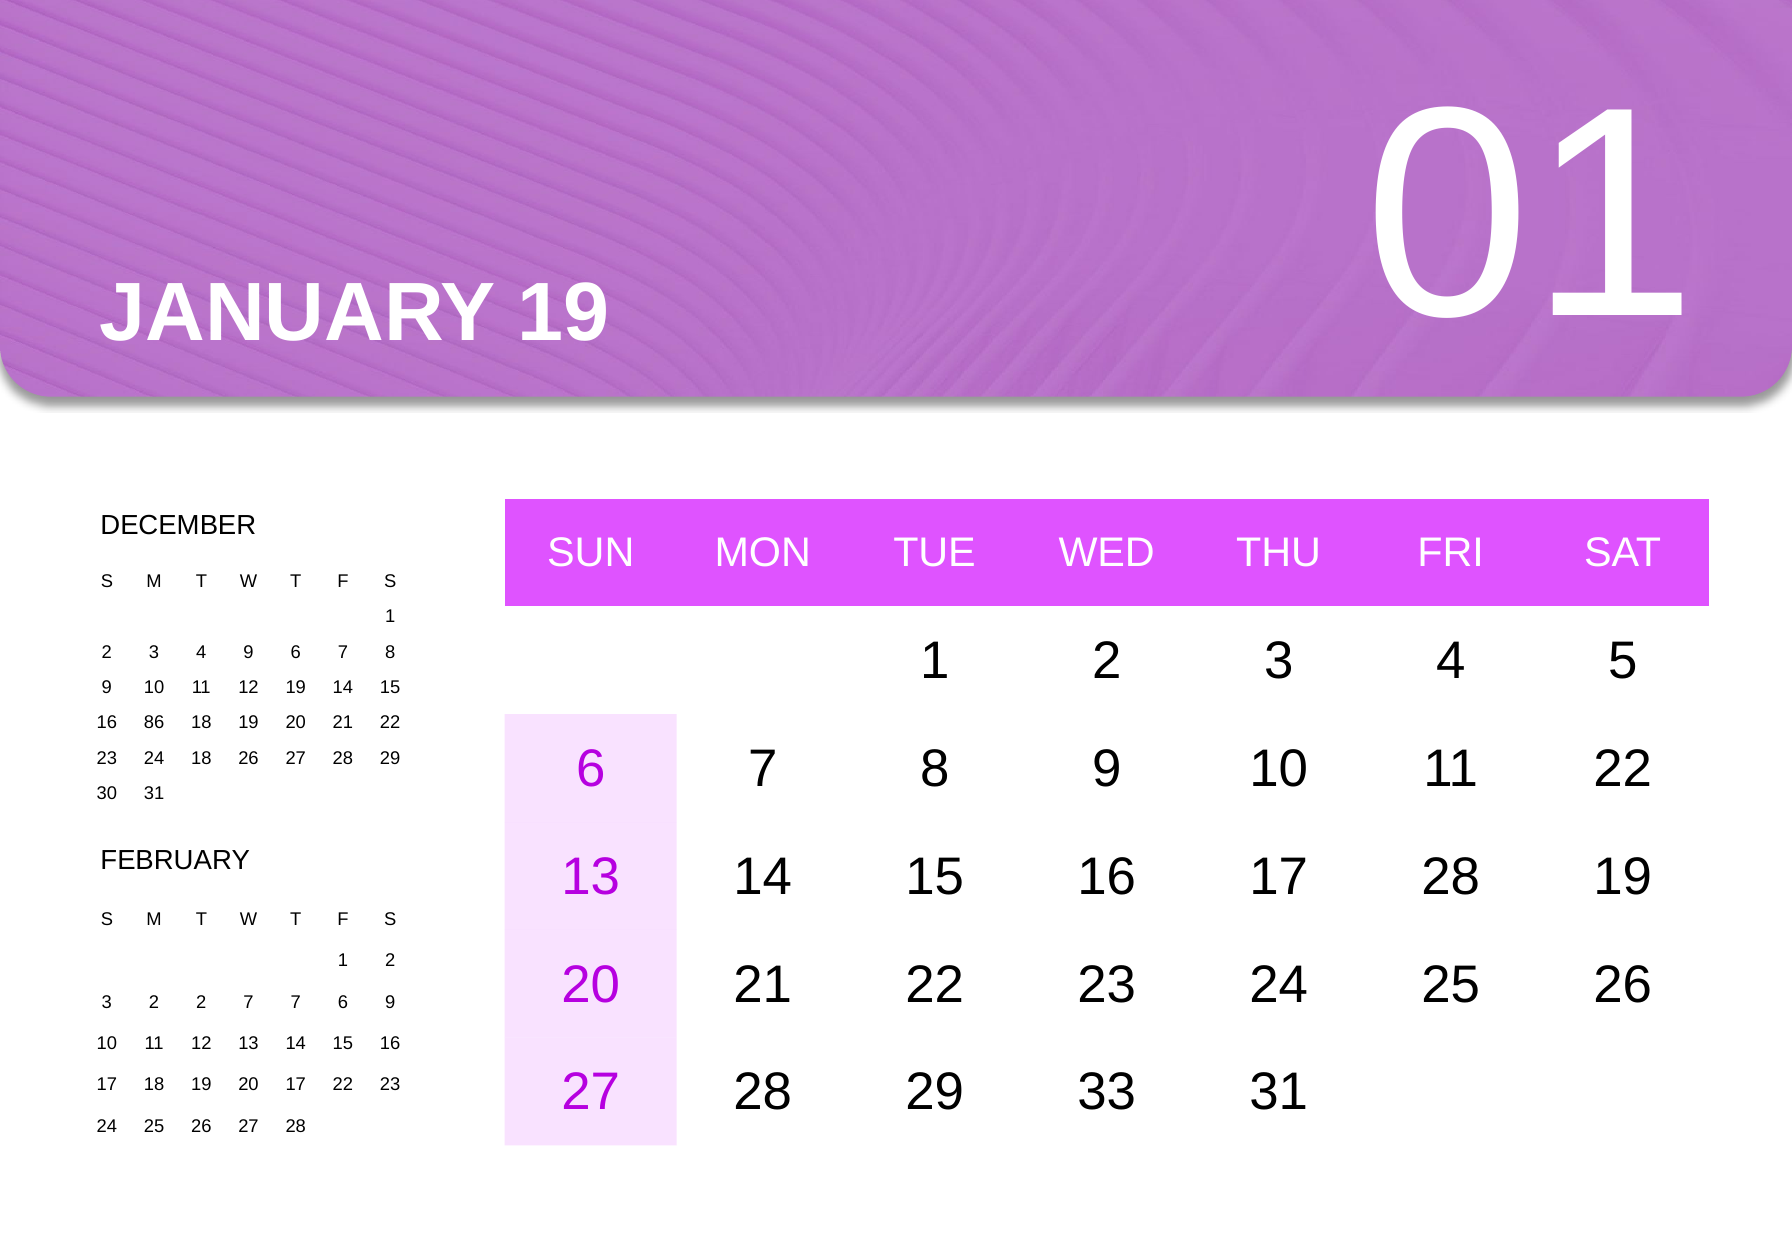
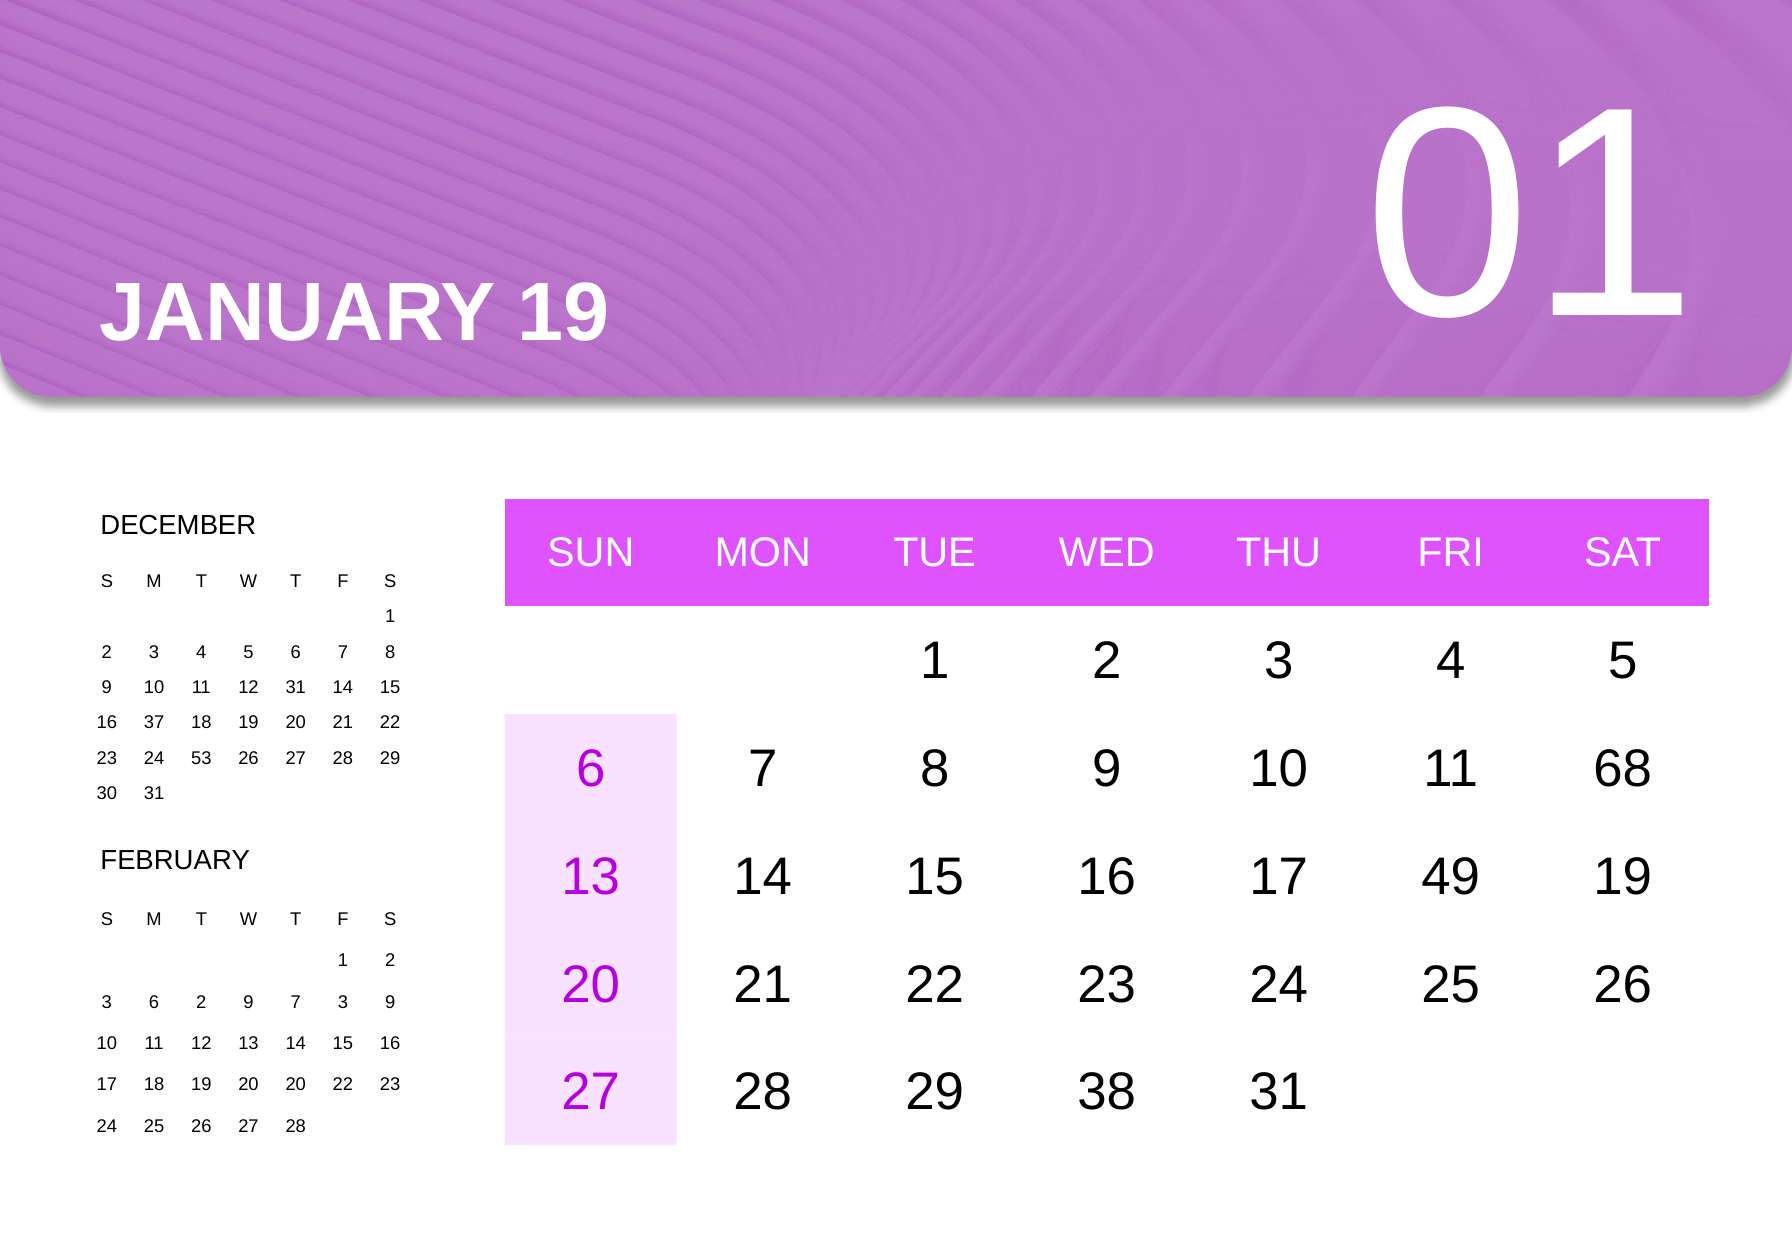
9: 9 -> 5 (248, 652)
12 19: 19 -> 31 (296, 687)
86: 86 -> 37 (154, 723)
11 22: 22 -> 68 (1623, 769)
24 18: 18 -> 53 (201, 758)
17 28: 28 -> 49 (1451, 877)
3 2: 2 -> 6 (154, 1002)
2 7: 7 -> 9 (248, 1002)
7 6: 6 -> 3 (343, 1002)
33: 33 -> 38 (1107, 1092)
20 17: 17 -> 20 (296, 1084)
